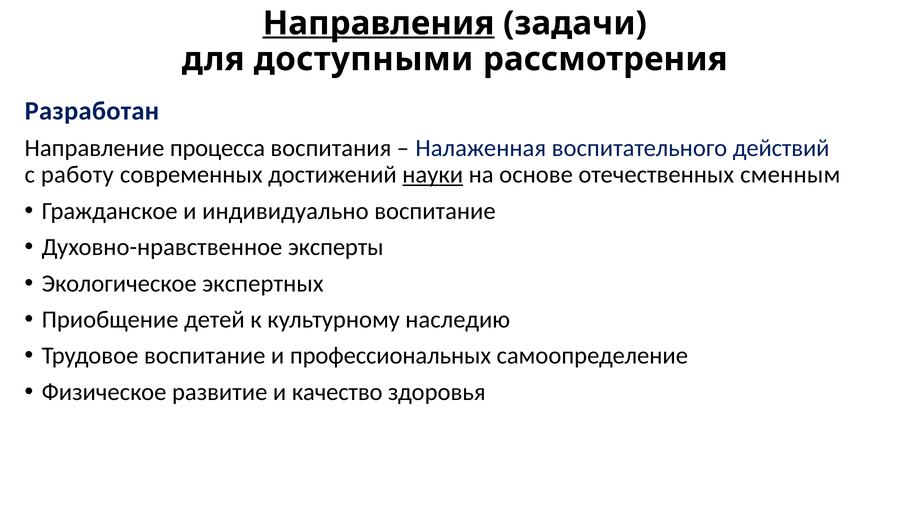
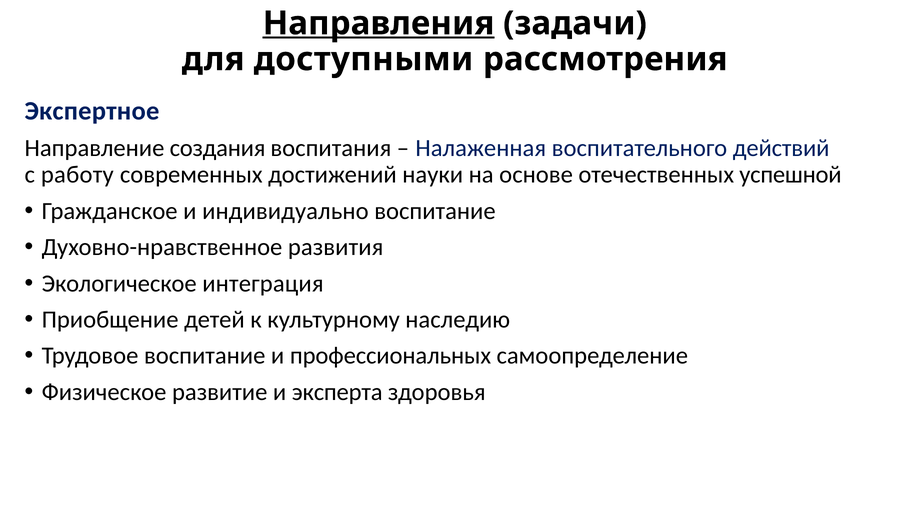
Разработан: Разработан -> Экспертное (92, 111)
процесса: процесса -> создания (218, 148)
науки underline: present -> none (433, 175)
сменным: сменным -> успешной (790, 175)
эксперты: эксперты -> развития (336, 247)
экспертных: экспертных -> интеграция (263, 283)
качество: качество -> эксперта (337, 392)
